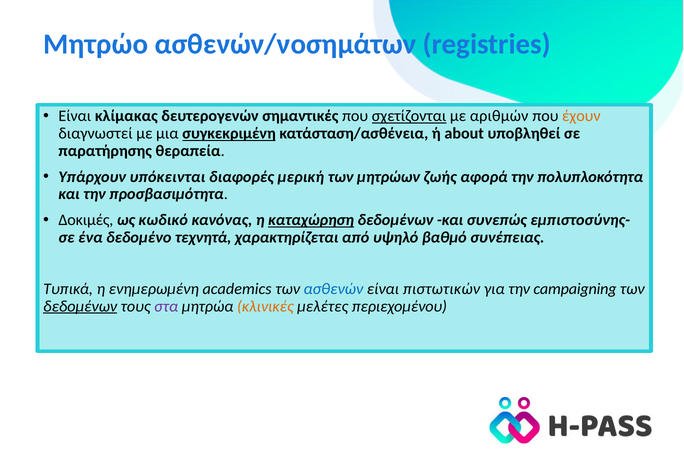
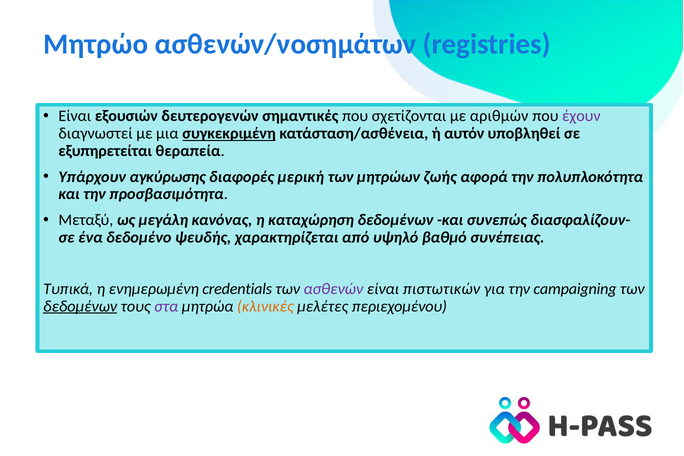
κλίμακας: κλίμακας -> εξουσιών (126, 116)
σχετίζονται underline: present -> none (409, 116)
έχουν colour: orange -> purple (581, 116)
about: about -> αυτόν (464, 134)
παρατήρησης: παρατήρησης -> εξυπηρετείται (105, 151)
υπόκεινται: υπόκεινται -> αγκύρωσης (168, 177)
Δοκιμές: Δοκιμές -> Μεταξύ (86, 220)
κωδικό: κωδικό -> μεγάλη (163, 220)
καταχώρηση underline: present -> none (311, 220)
εμπιστοσύνης-: εμπιστοσύνης- -> διασφαλίζουν- (580, 220)
τεχνητά: τεχνητά -> ψευδής (203, 237)
academics: academics -> credentials (237, 289)
ασθενών colour: blue -> purple (333, 289)
